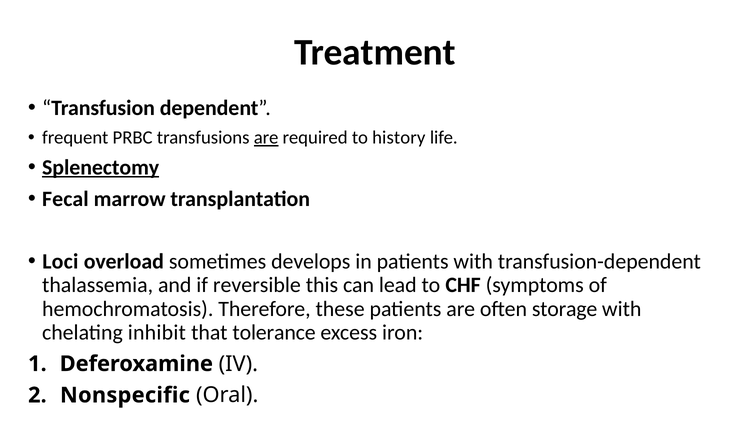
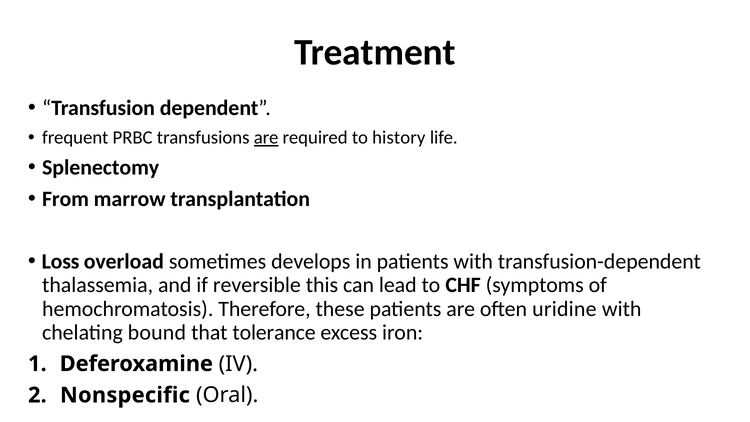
Splenectomy underline: present -> none (101, 167)
Fecal: Fecal -> From (66, 199)
Loci: Loci -> Loss (61, 262)
storage: storage -> uridine (564, 309)
inhibit: inhibit -> bound (157, 332)
